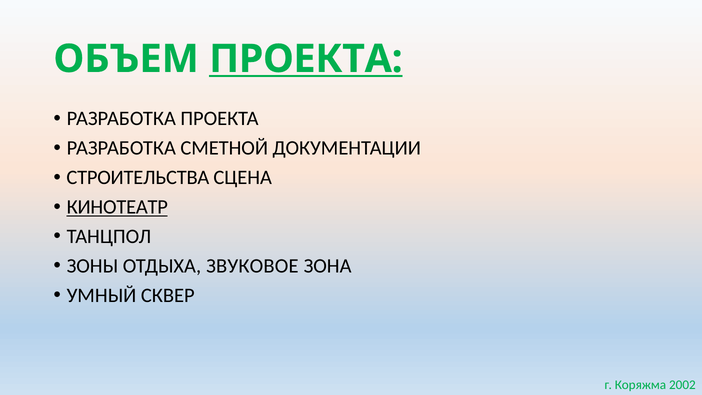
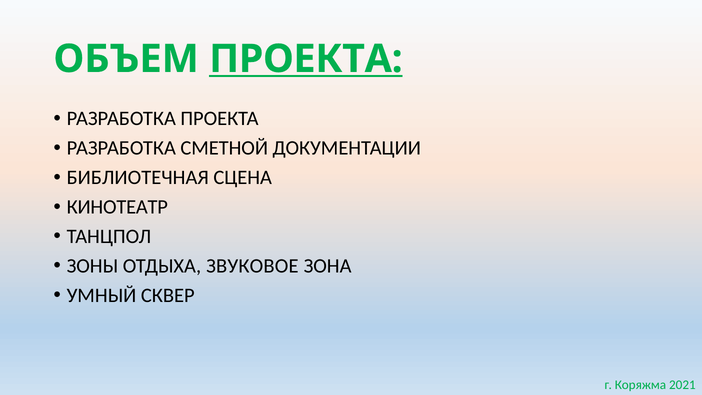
СТРОИТЕЛЬСТВА: СТРОИТЕЛЬСТВА -> БИБЛИОТЕЧНАЯ (138, 178)
КИНОТЕАТР underline: present -> none (117, 207)
2002: 2002 -> 2021 (682, 385)
